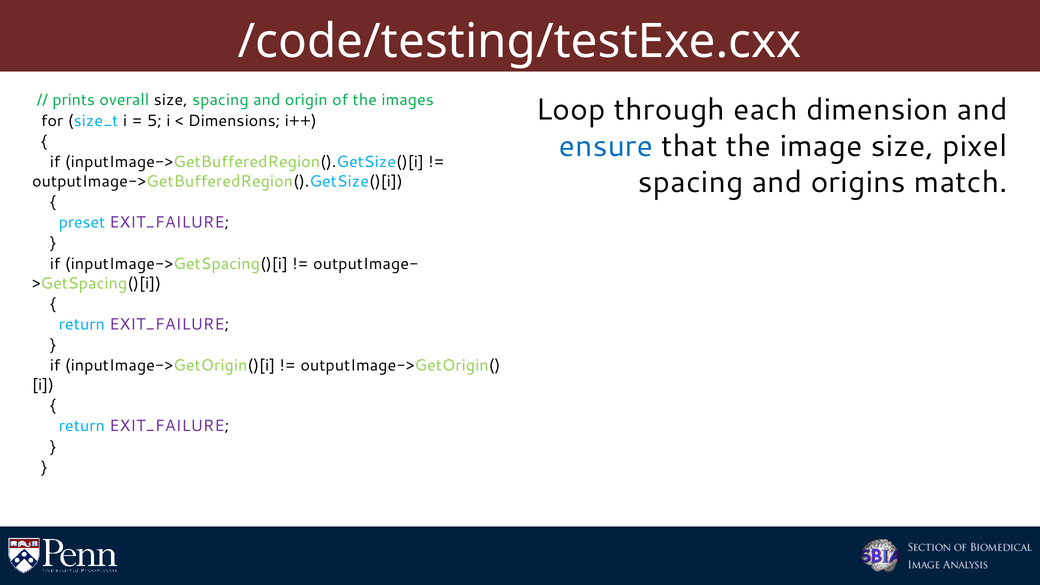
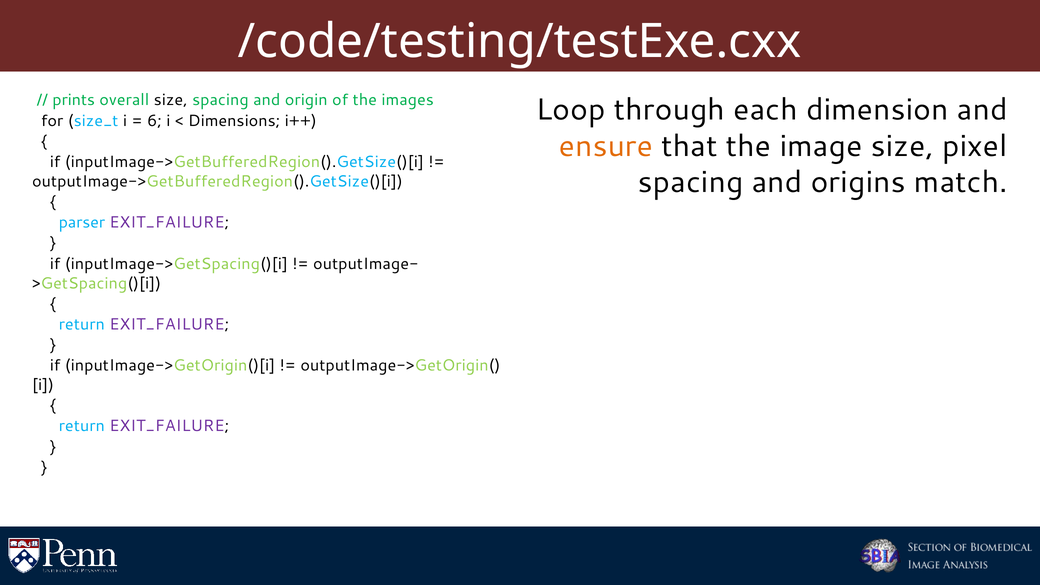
5: 5 -> 6 (154, 121)
ensure colour: blue -> orange (606, 146)
preset: preset -> parser (82, 222)
